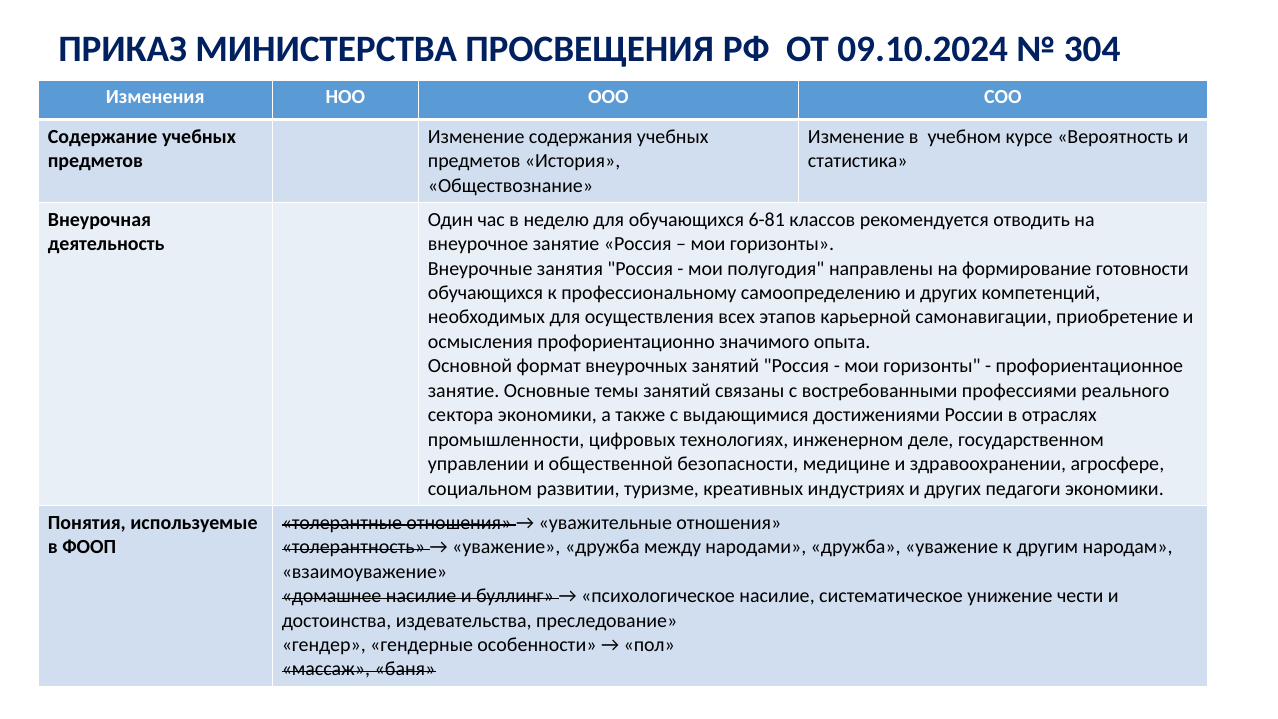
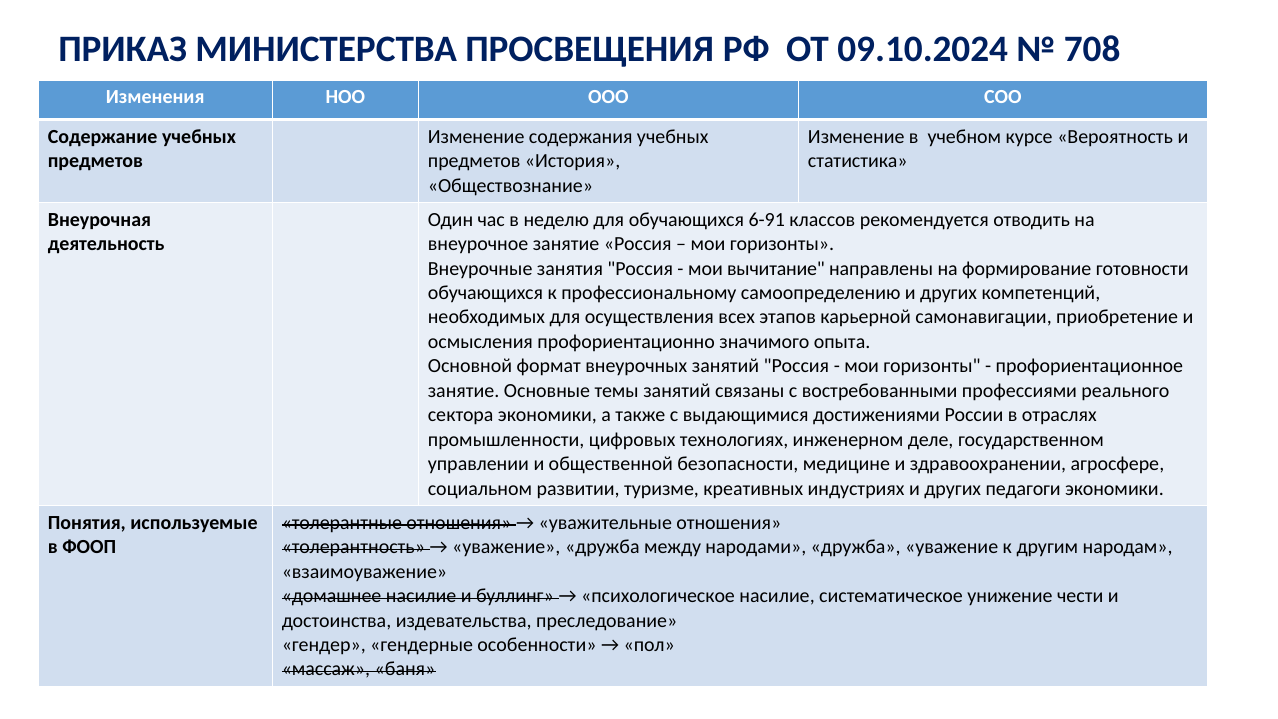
304: 304 -> 708 (1092, 50)
6-81: 6-81 -> 6-91 (767, 219)
полугодия: полугодия -> вычитание (776, 268)
